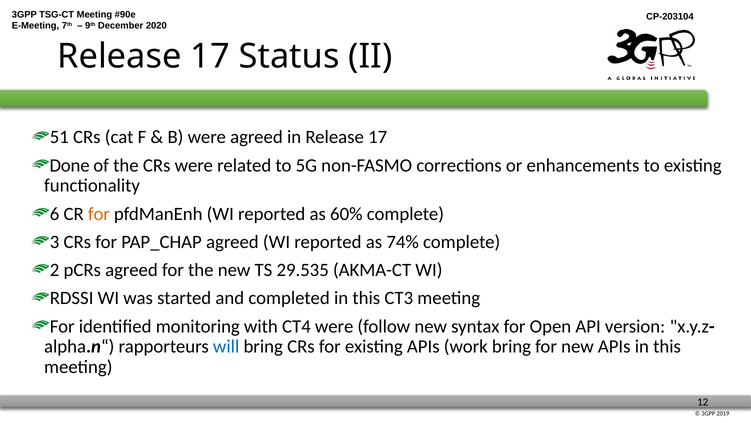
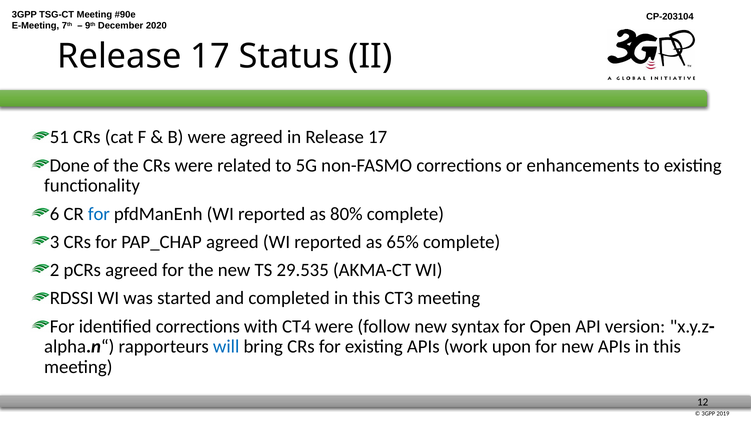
for colour: orange -> blue (99, 214)
60%: 60% -> 80% (346, 214)
74%: 74% -> 65% (403, 242)
identified monitoring: monitoring -> corrections (198, 326)
work bring: bring -> upon (512, 346)
